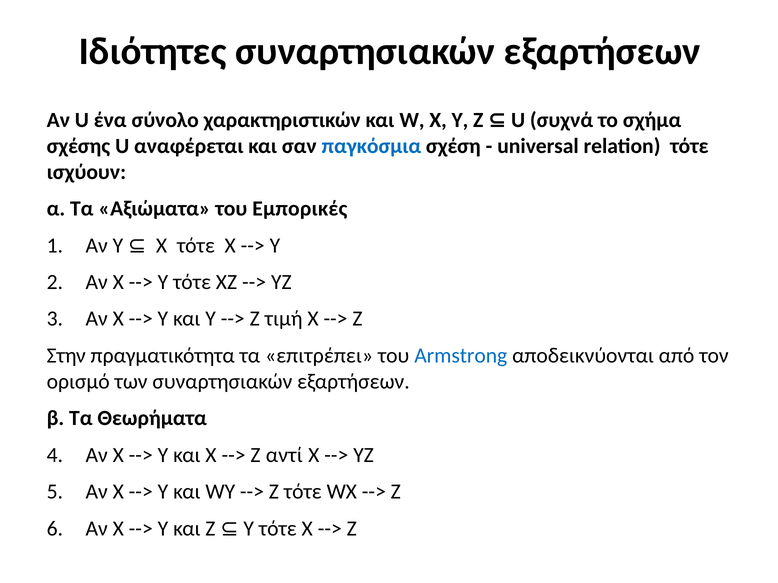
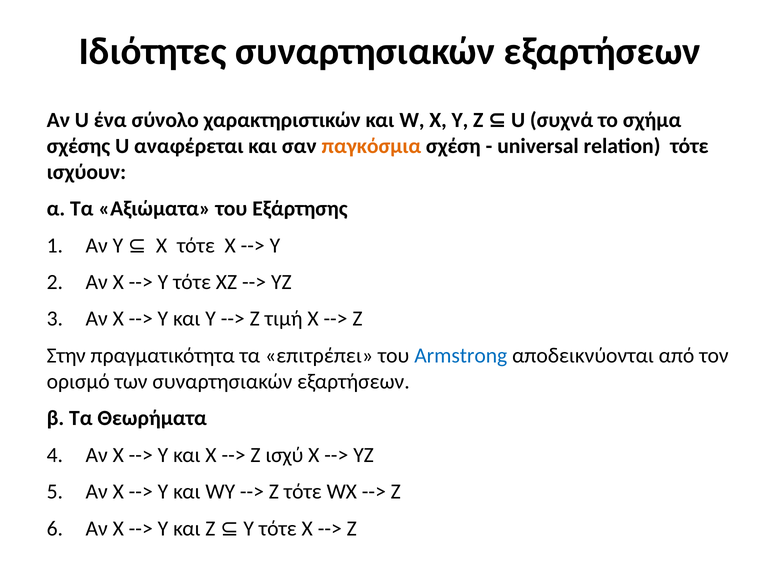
παγκόσμια colour: blue -> orange (371, 146)
Εμπορικές: Εμπορικές -> Εξάρτησης (300, 209)
αντί: αντί -> ισχύ (284, 455)
